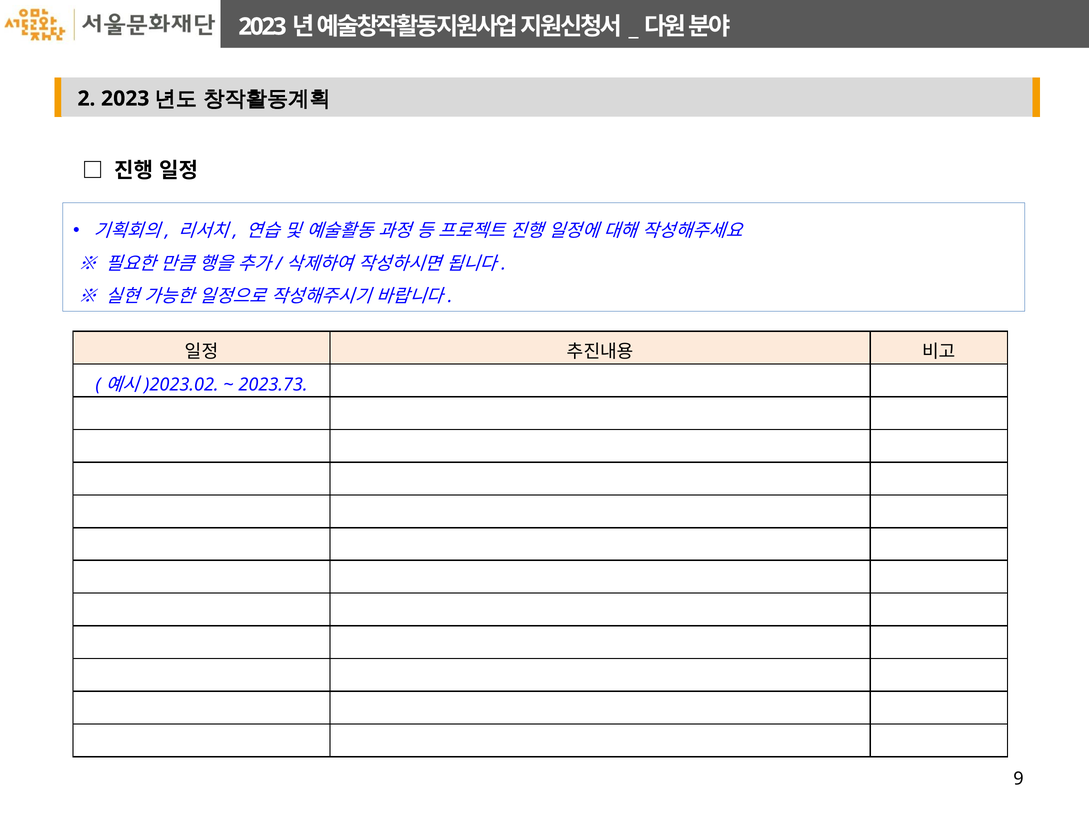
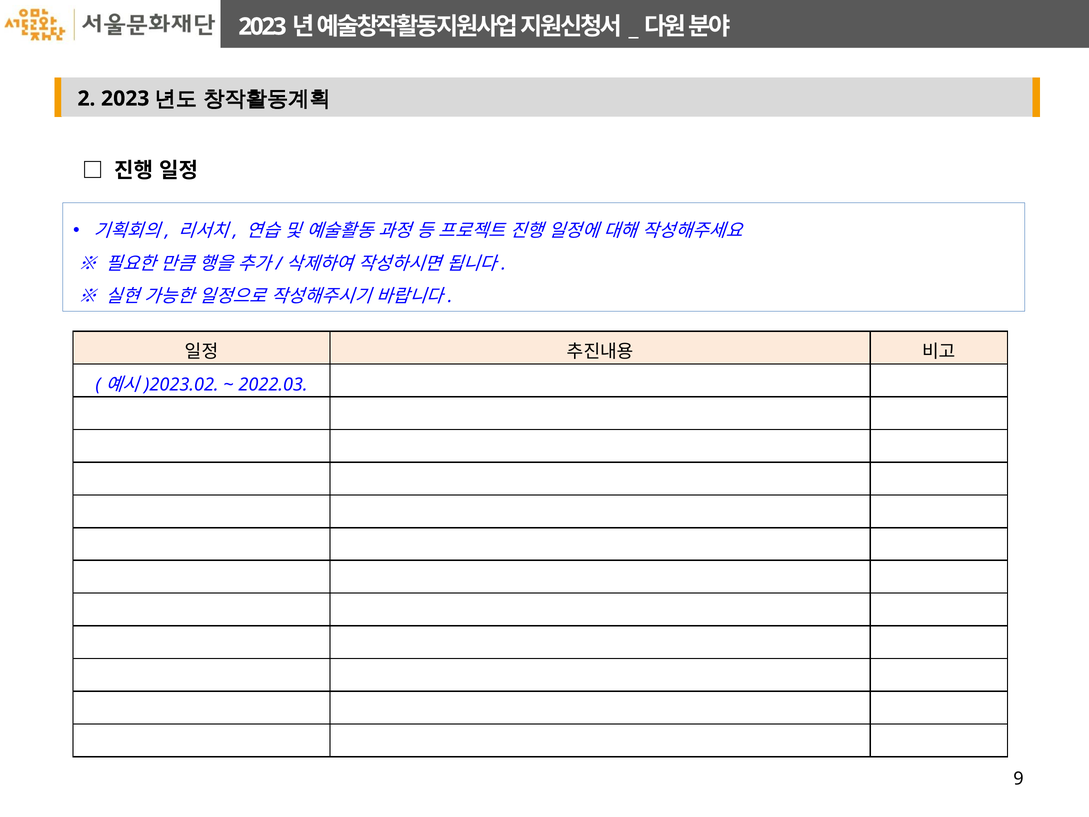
2023.73: 2023.73 -> 2022.03 (273, 384)
